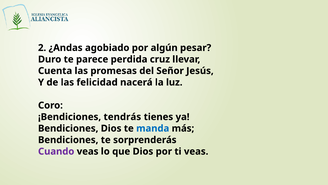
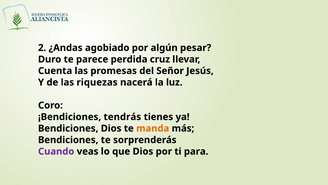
felicidad: felicidad -> riquezas (97, 82)
manda colour: blue -> orange (153, 128)
ti veas: veas -> para (196, 151)
